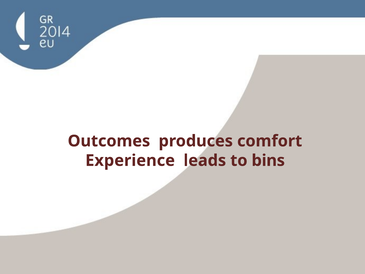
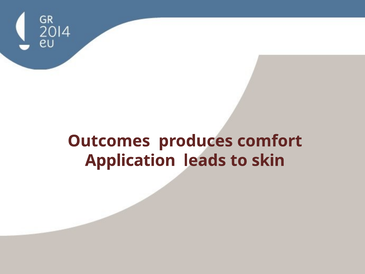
Experience: Experience -> Application (130, 160)
bins: bins -> skin (268, 160)
